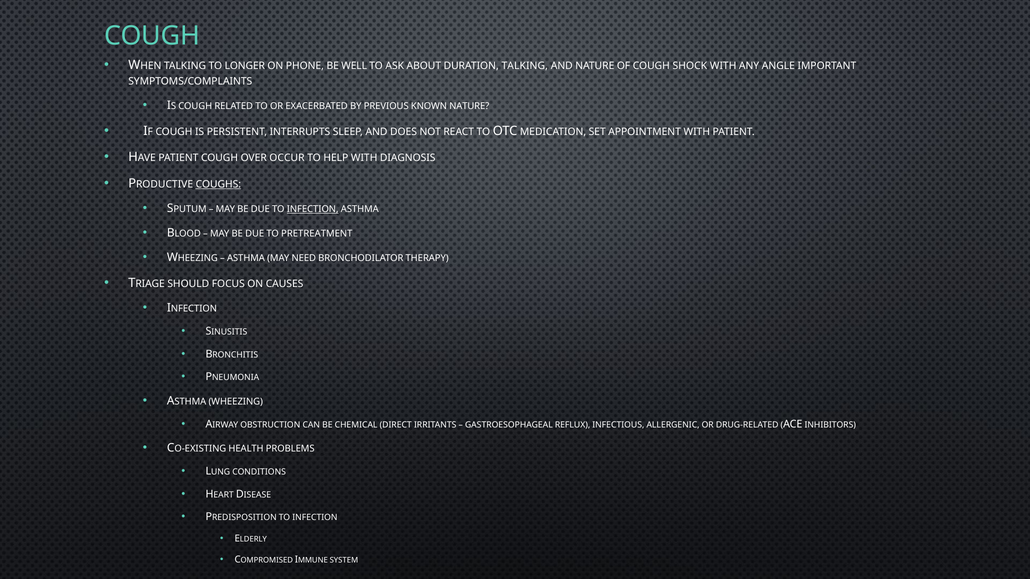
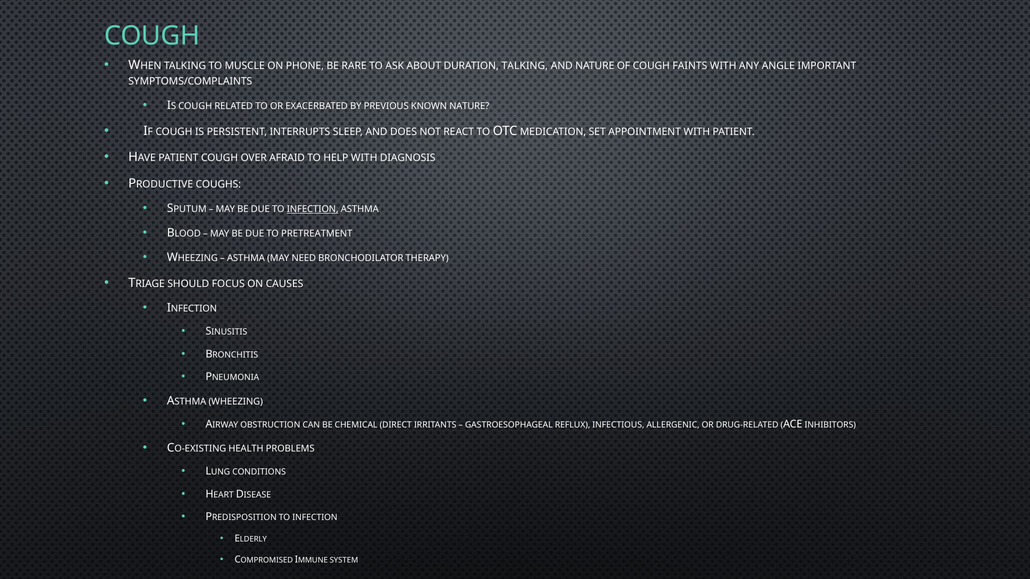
LONGER: LONGER -> MUSCLE (245, 66)
WELL: WELL -> RARE (354, 66)
SHOCK: SHOCK -> FAINTS (690, 66)
OCCUR: OCCUR -> AFRAID (287, 158)
COUGHS underline: present -> none (218, 184)
